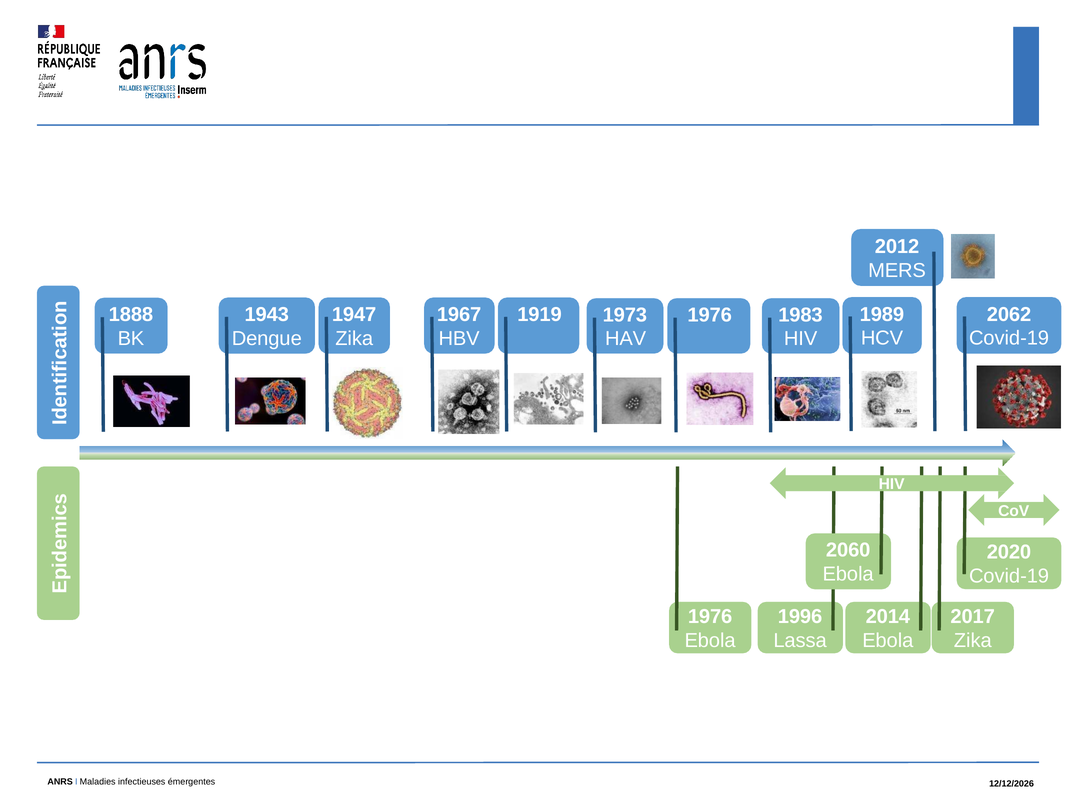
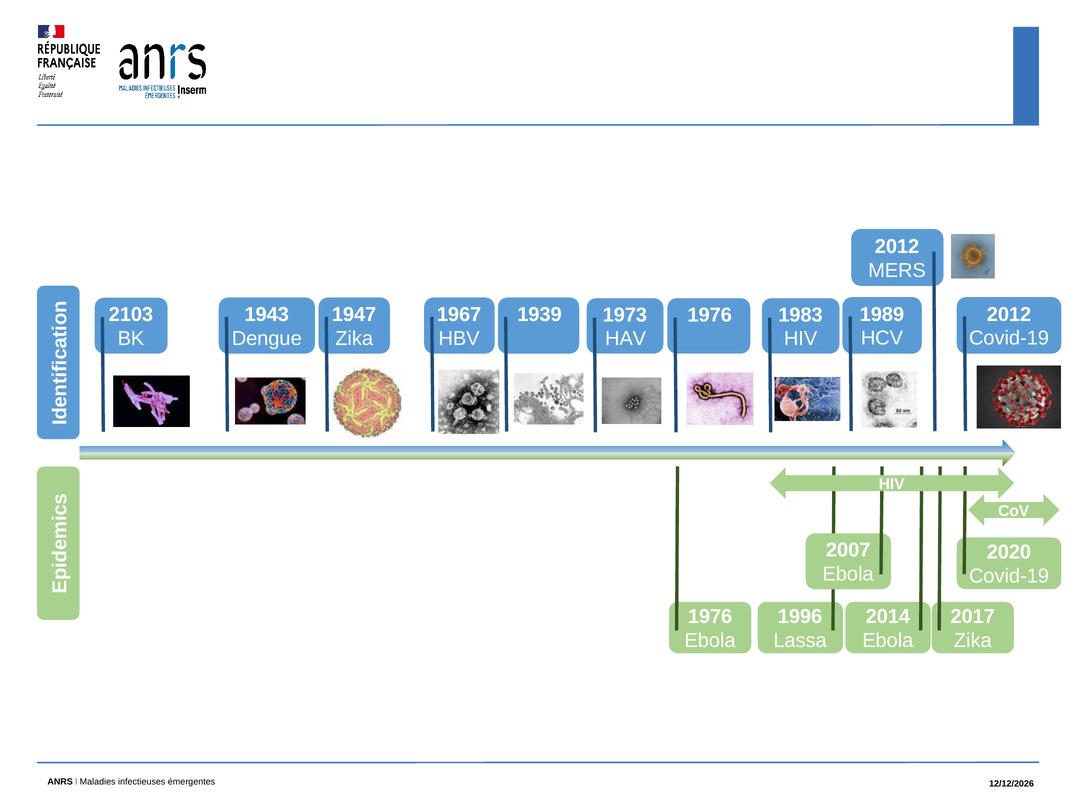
2062: 2062 -> 2012 (1009, 314)
1888: 1888 -> 2103 (131, 314)
1919: 1919 -> 1939 (540, 314)
2060: 2060 -> 2007 (848, 550)
